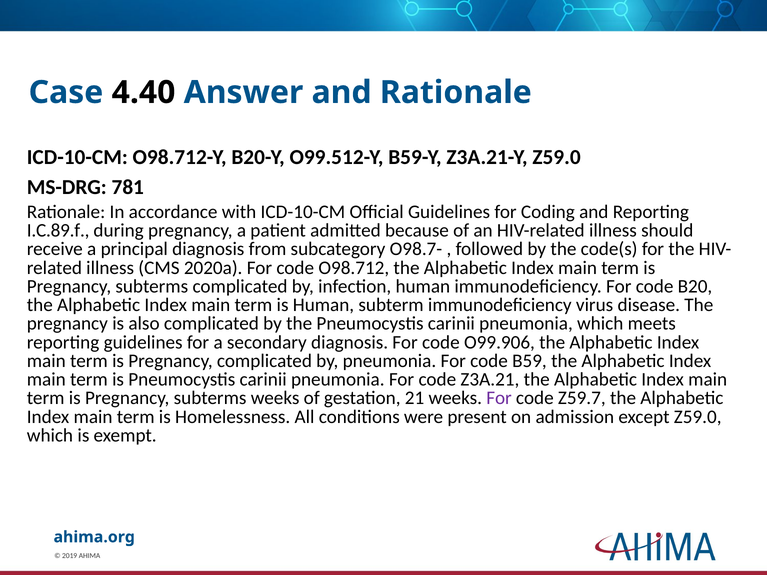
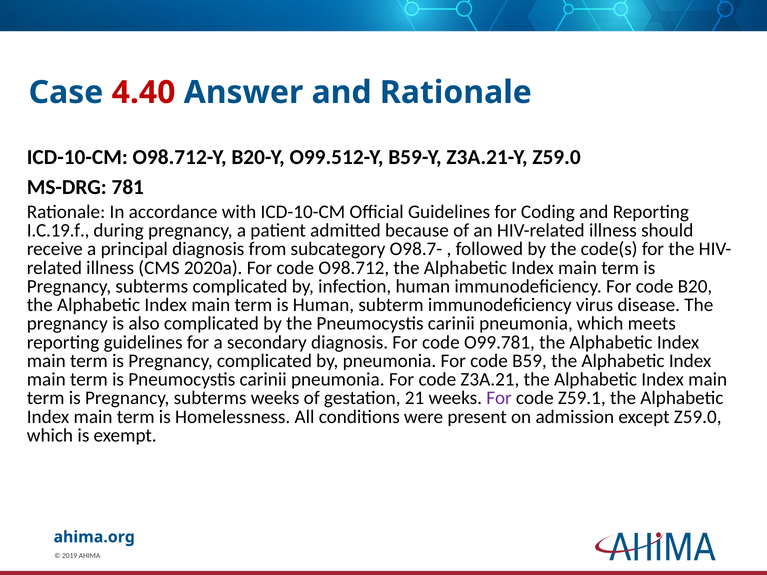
4.40 colour: black -> red (144, 92)
I.C.89.f: I.C.89.f -> I.C.19.f (58, 231)
O99.906: O99.906 -> O99.781 (499, 342)
Z59.7: Z59.7 -> Z59.1 (582, 398)
